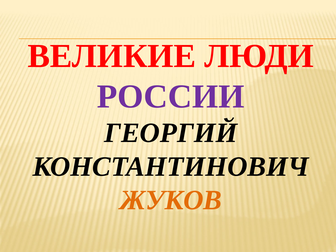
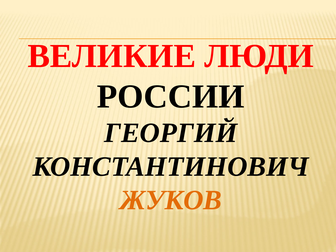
РОССИИ colour: purple -> black (171, 96)
